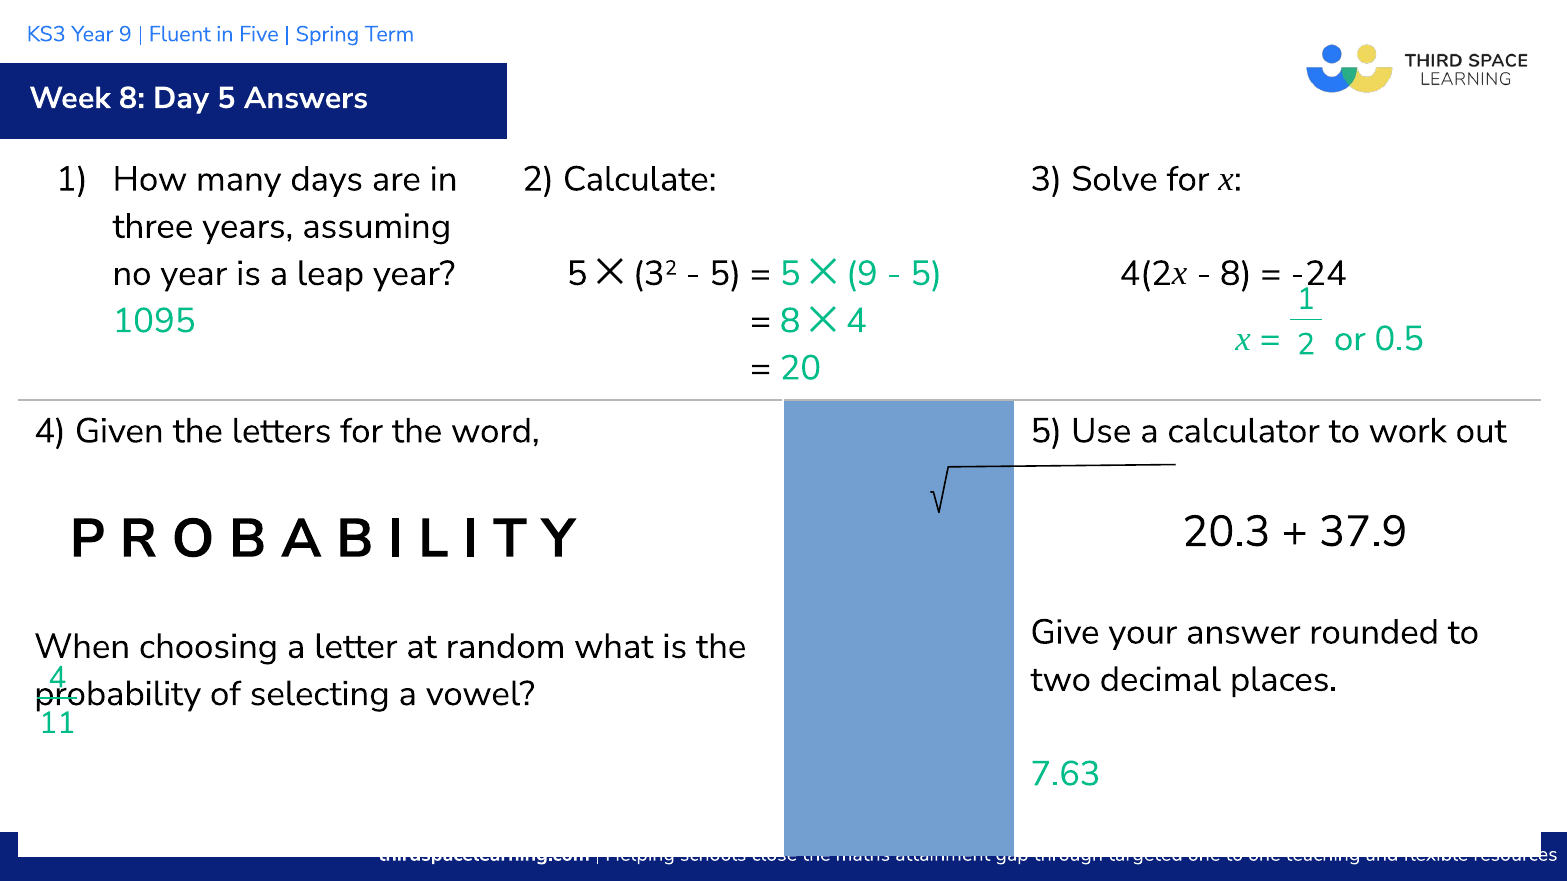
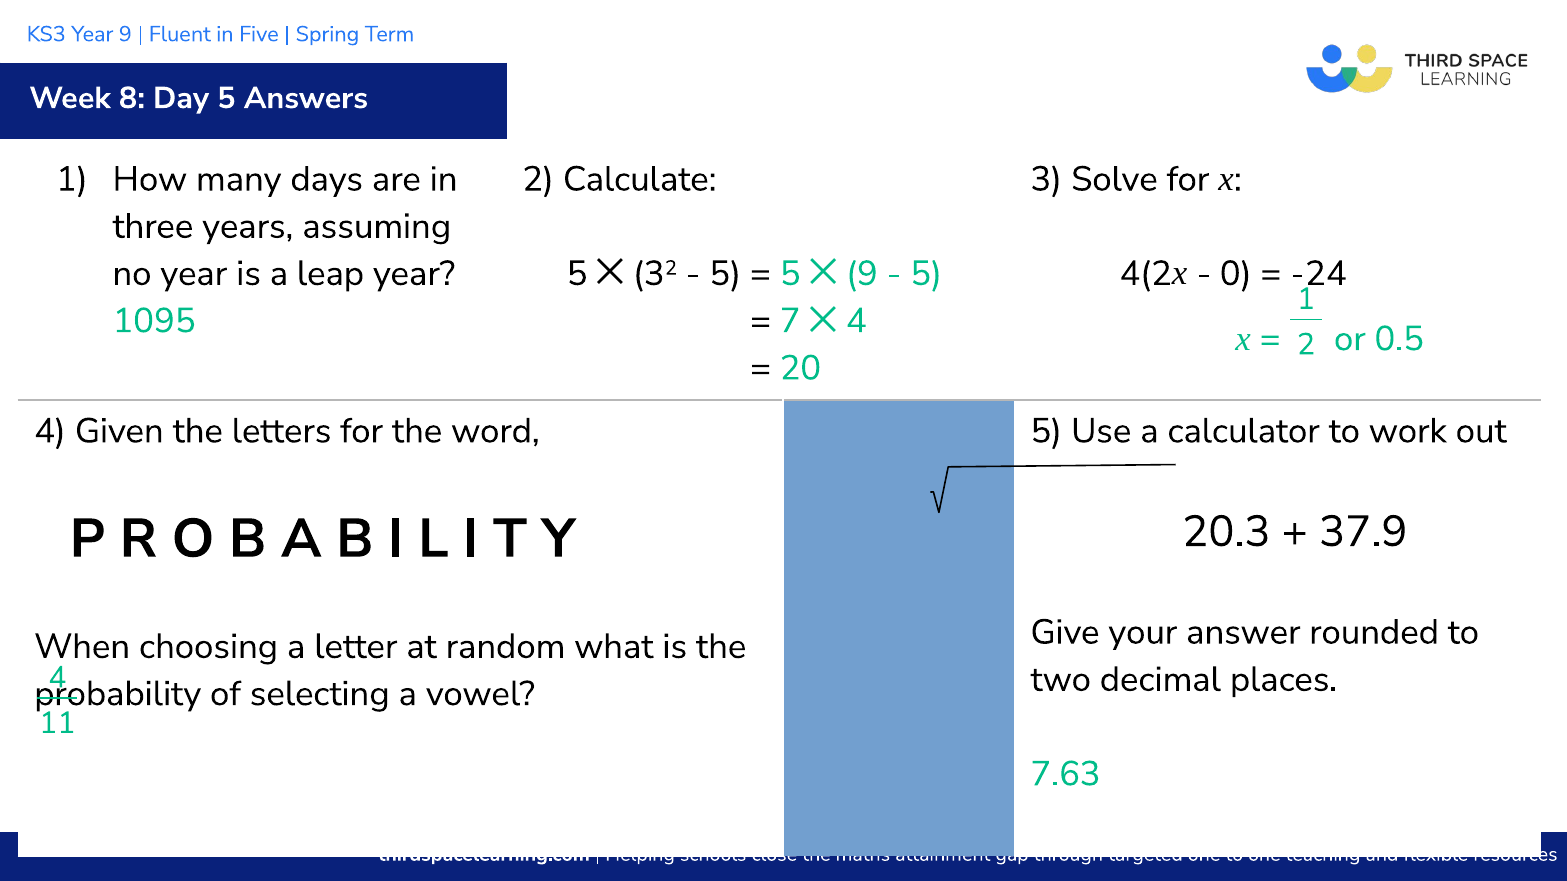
8: 8 -> 0 (1236, 274)
8: 8 -> 7 (790, 321)
